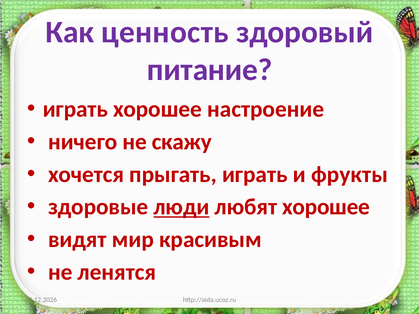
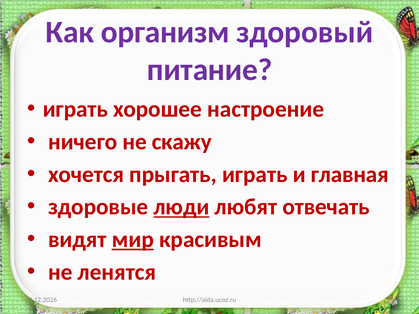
ценность: ценность -> организм (165, 32)
фрукты: фрукты -> главная (350, 175)
любят хорошее: хорошее -> отвечать (326, 207)
мир underline: none -> present (133, 240)
